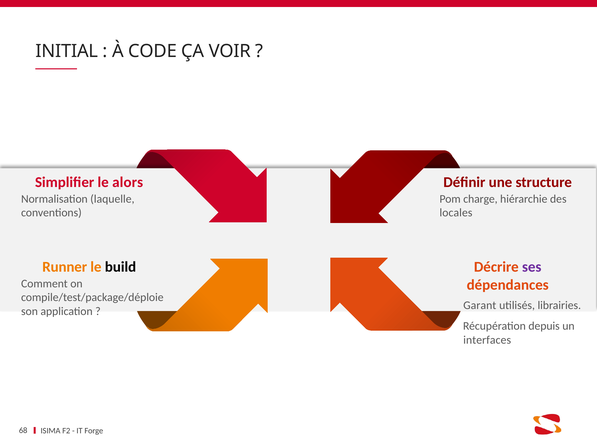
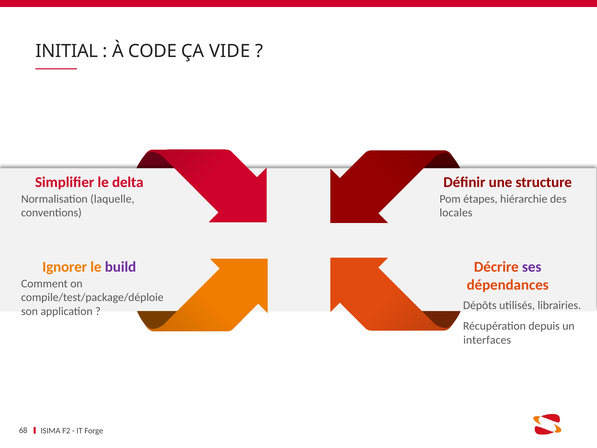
VOIR: VOIR -> VIDE (230, 51)
alors: alors -> delta (128, 182)
charge: charge -> étapes (480, 199)
Runner: Runner -> Ignorer (65, 267)
build colour: black -> purple (121, 267)
Garant: Garant -> Dépôts (480, 305)
